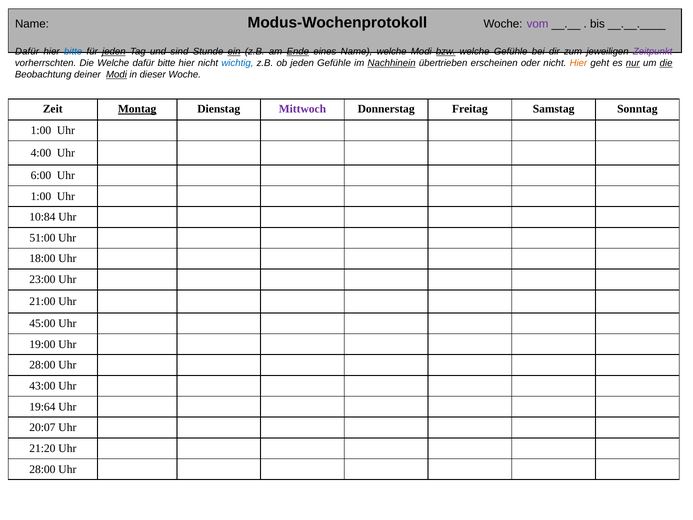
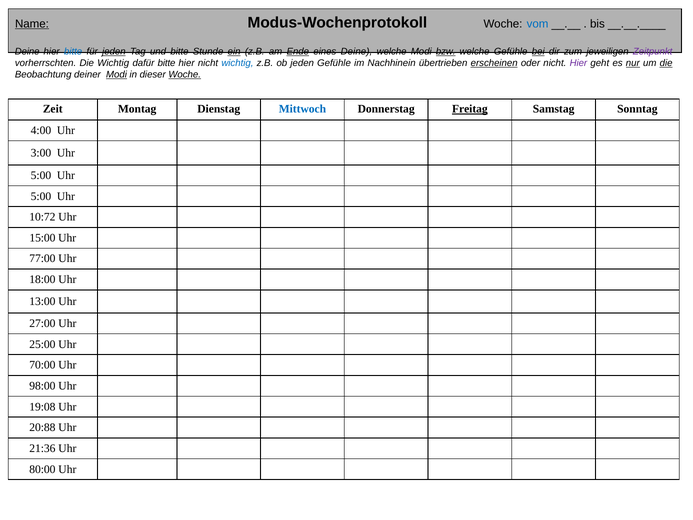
Name underline: none -> present (32, 24)
vom colour: purple -> blue (538, 24)
Dafür: Dafür -> Deine (27, 51)
und sind: sind -> bitte (180, 51)
eines Name: Name -> Deine (356, 51)
bei underline: none -> present (538, 51)
Die Welche: Welche -> Wichtig (113, 63)
Nachhinein underline: present -> none (392, 63)
erscheinen underline: none -> present (494, 63)
Hier colour: orange -> purple (578, 63)
Woche underline: none -> present (185, 75)
Montag underline: present -> none (137, 109)
Mittwoch colour: purple -> blue (302, 109)
Freitag underline: none -> present (470, 109)
1:00: 1:00 -> 4:00 (41, 130)
4:00: 4:00 -> 3:00 (41, 153)
6:00: 6:00 -> 5:00 (41, 175)
1:00: 1:00 -> 5:00 (41, 196)
10:84: 10:84 -> 10:72 (42, 217)
51:00: 51:00 -> 15:00 (42, 238)
18:00: 18:00 -> 77:00 (42, 259)
23:00: 23:00 -> 18:00 (42, 279)
21:00: 21:00 -> 13:00 (42, 301)
45:00: 45:00 -> 27:00 (42, 323)
19:00: 19:00 -> 25:00 (42, 344)
28:00: 28:00 -> 70:00 (42, 365)
43:00: 43:00 -> 98:00 (42, 386)
19:64: 19:64 -> 19:08 (42, 407)
20:07: 20:07 -> 20:88 (42, 427)
21:20: 21:20 -> 21:36 (42, 448)
28:00: 28:00 -> 80:00 (42, 469)
